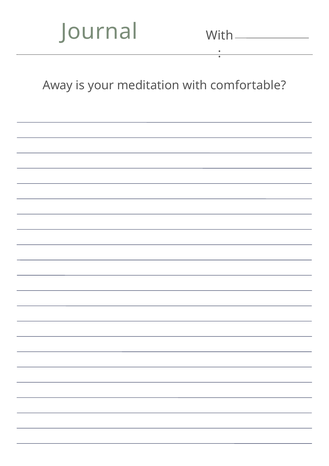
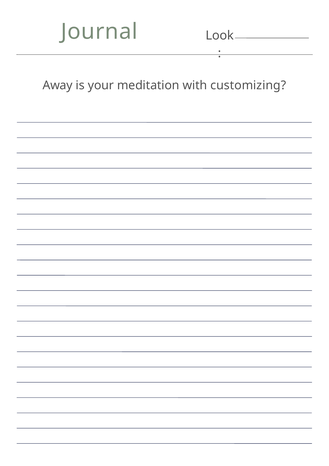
With: With -> Look (220, 36)
comfortable: comfortable -> customizing (248, 85)
